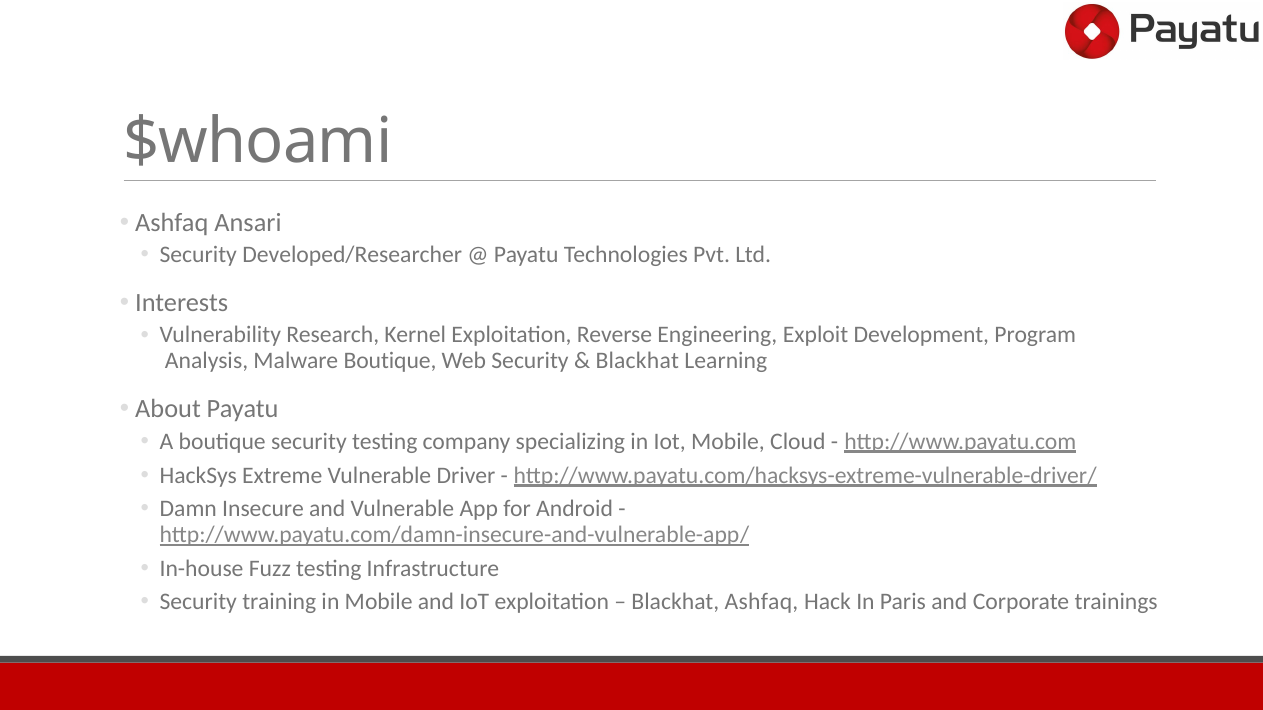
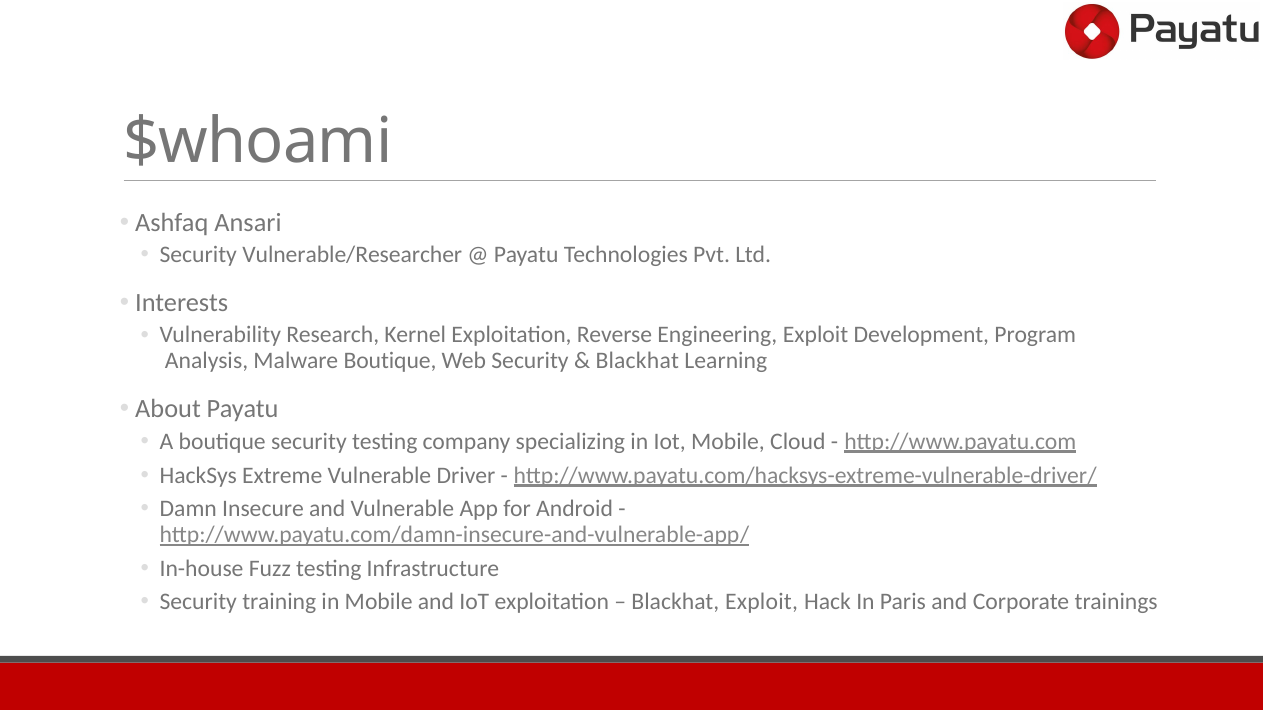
Developed/Researcher: Developed/Researcher -> Vulnerable/Researcher (352, 255)
Blackhat Ashfaq: Ashfaq -> Exploit (762, 602)
